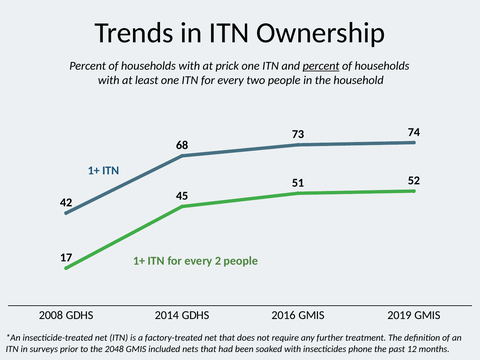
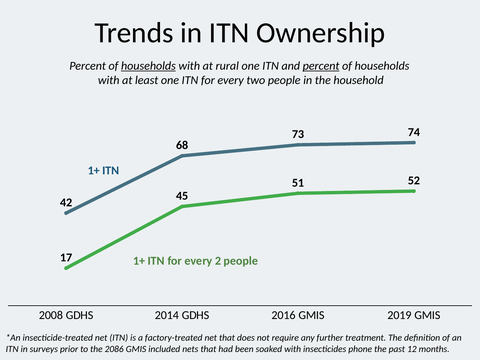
households underline: none -> present (148, 66)
prick: prick -> rural (227, 66)
2048: 2048 -> 2086 (114, 349)
